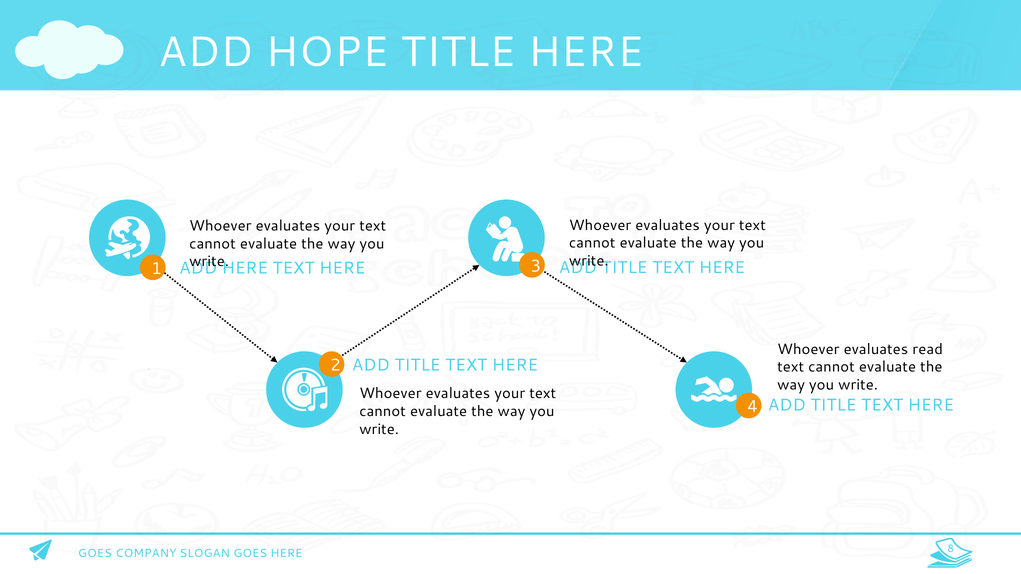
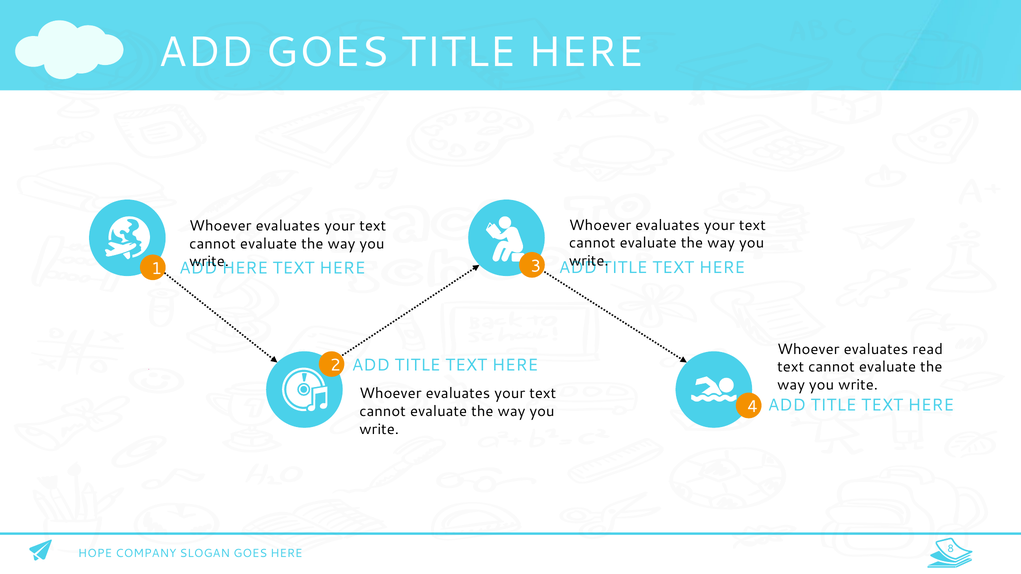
ADD HOPE: HOPE -> GOES (327, 52)
GOES: GOES -> HOPE (95, 554)
